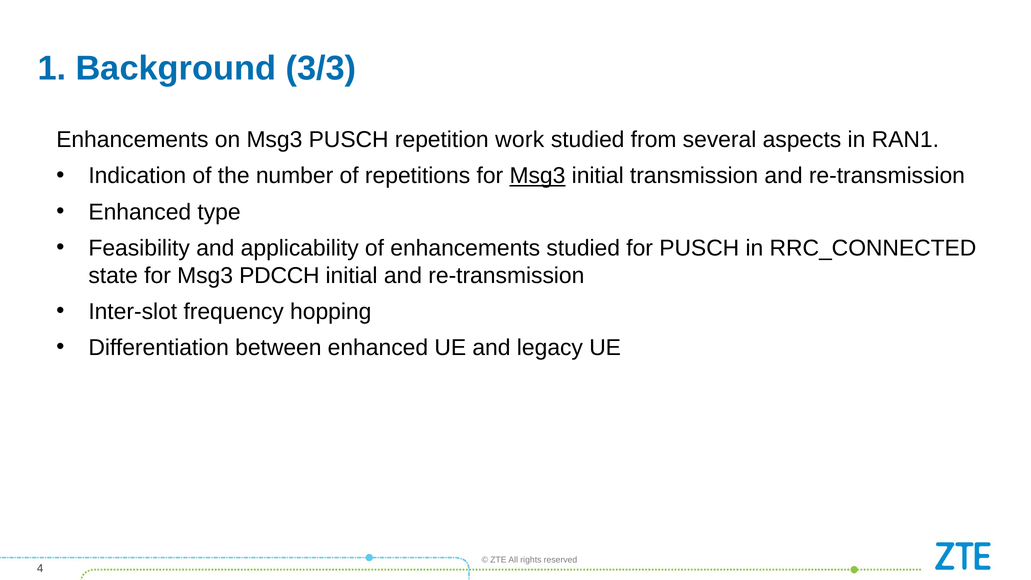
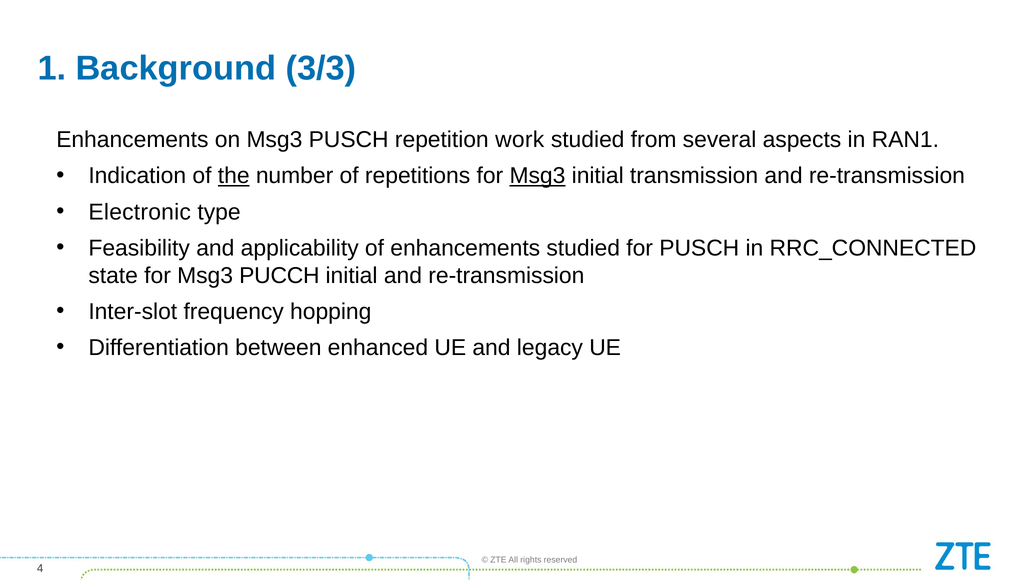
the underline: none -> present (234, 176)
Enhanced: Enhanced -> Electronic (140, 212)
PDCCH: PDCCH -> PUCCH (279, 276)
